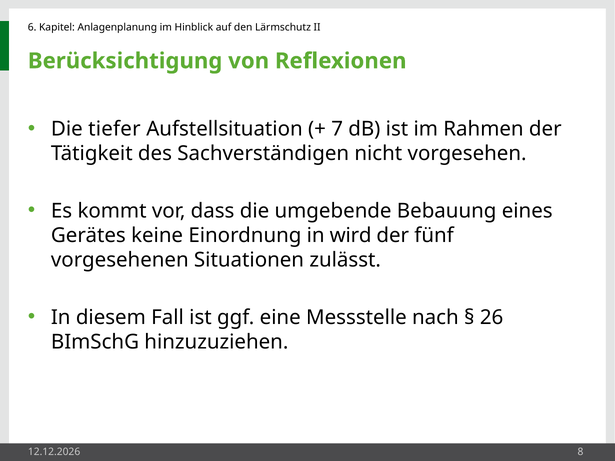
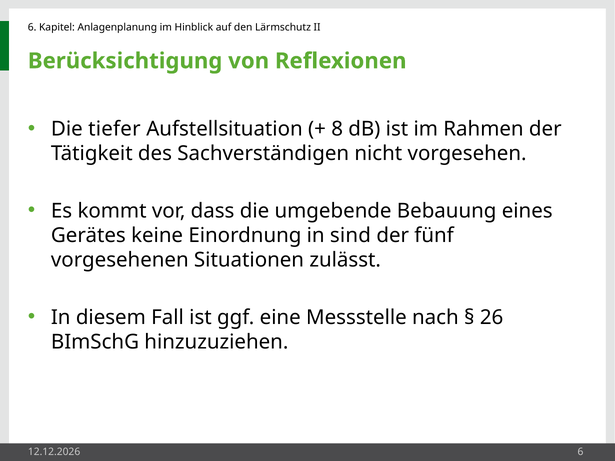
7: 7 -> 8 (337, 129)
wird: wird -> sind (350, 236)
8: 8 -> 6 (580, 452)
